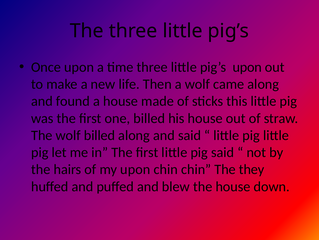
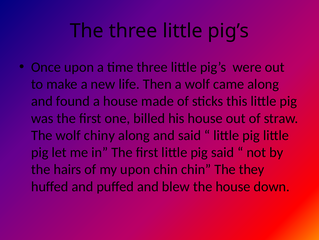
pig’s upon: upon -> were (247, 67)
wolf billed: billed -> chiny (99, 135)
